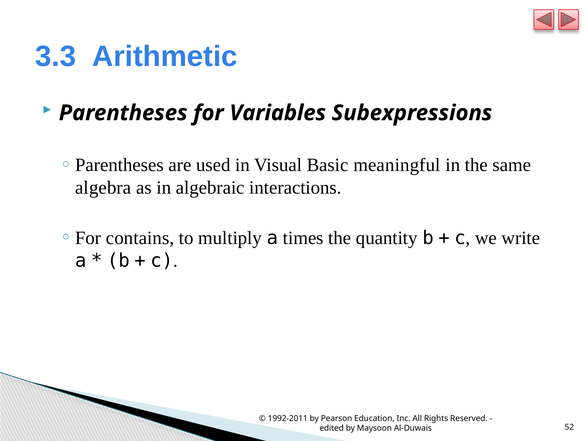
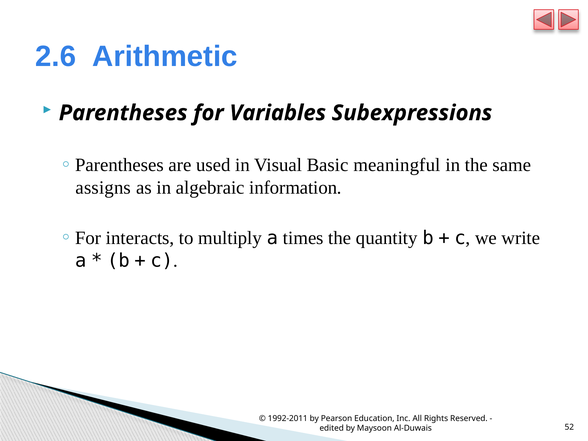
3.3: 3.3 -> 2.6 (56, 56)
algebra: algebra -> assigns (103, 188)
interactions: interactions -> information (295, 188)
contains: contains -> interacts (140, 238)
